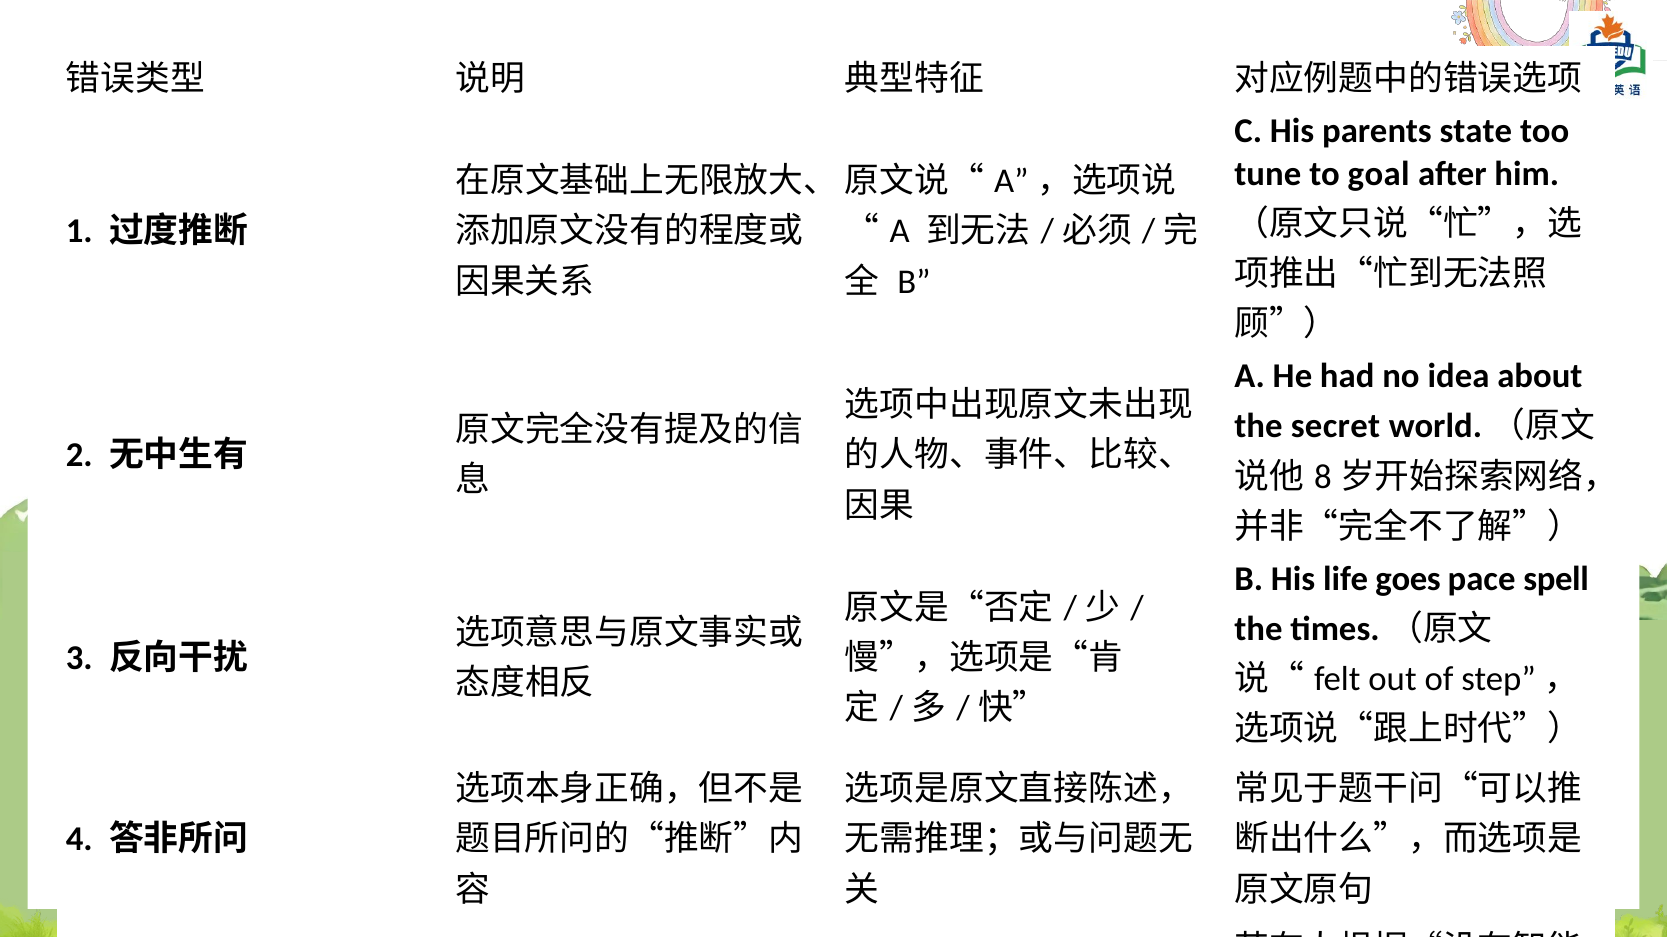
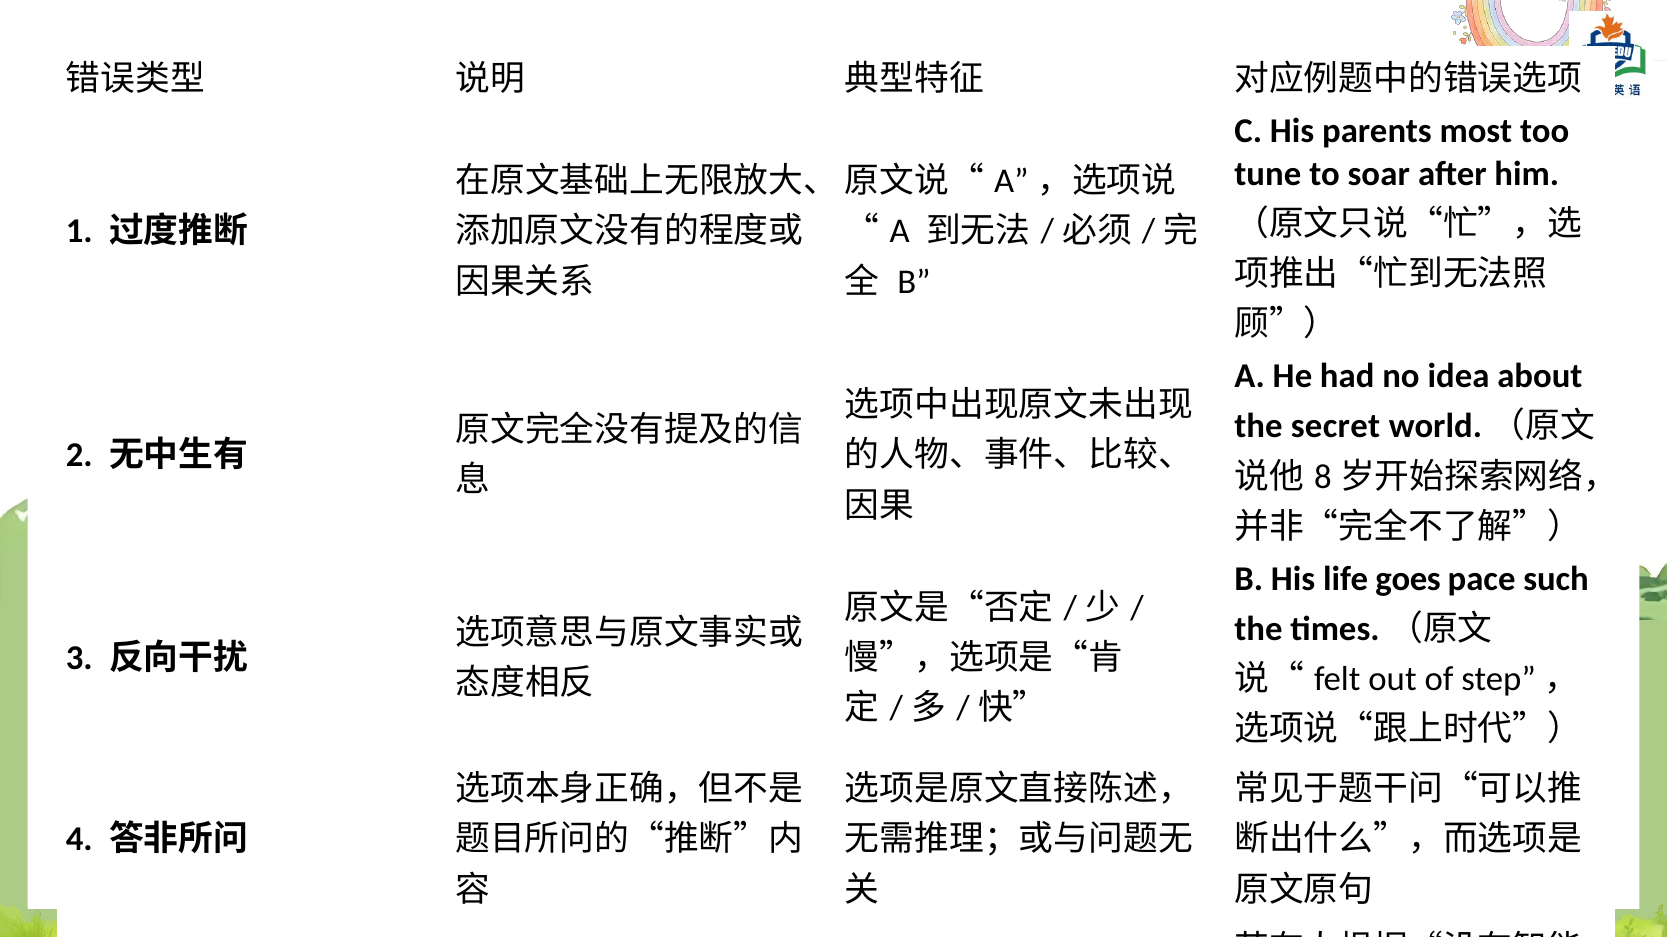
state: state -> most (1476, 131)
goal: goal -> soar (1379, 174)
spell: spell -> such (1556, 579)
